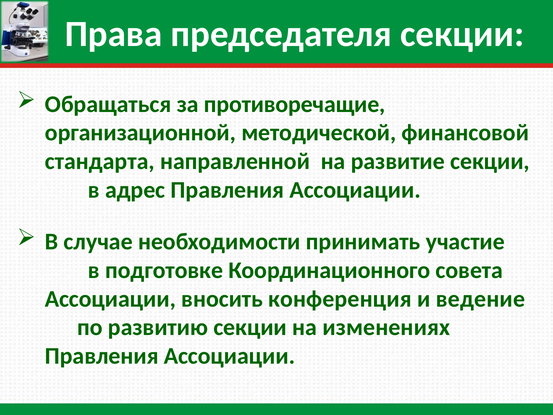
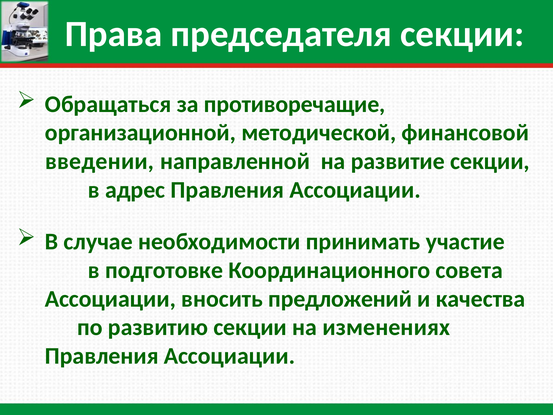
стандарта: стандарта -> введении (100, 161)
конференция: конференция -> предложений (340, 299)
ведение: ведение -> качества (481, 299)
